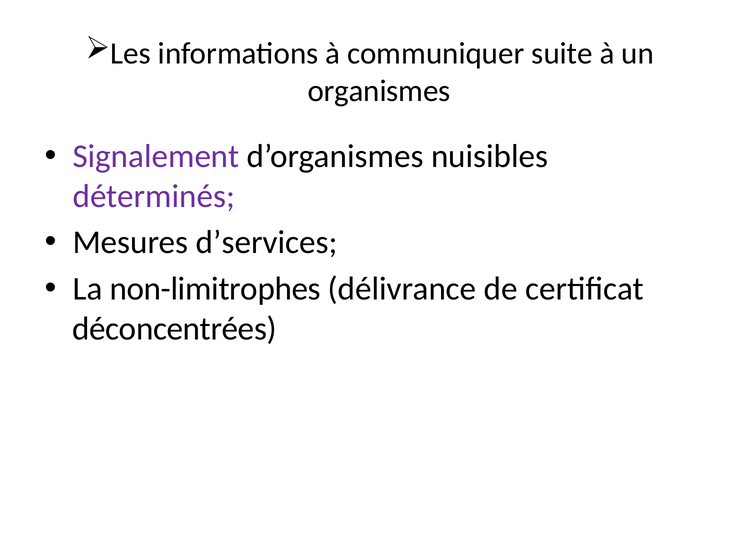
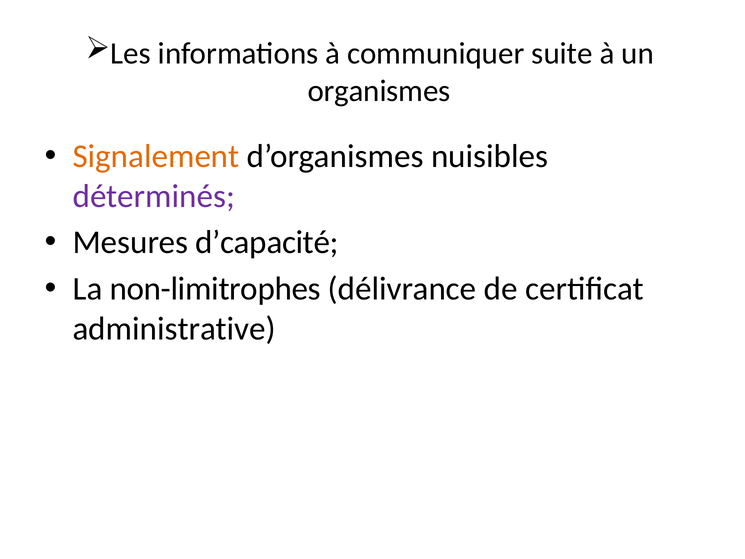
Signalement colour: purple -> orange (156, 156)
d’services: d’services -> d’capacité (267, 242)
déconcentrées: déconcentrées -> administrative (174, 329)
